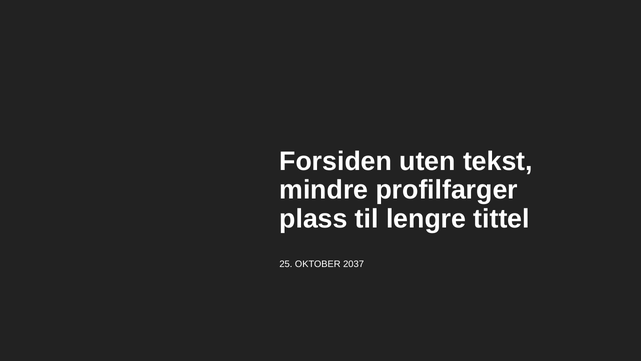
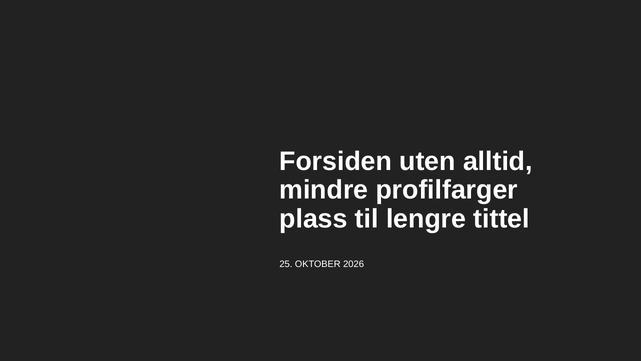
tekst: tekst -> alltid (498, 161)
2037: 2037 -> 2026 (354, 264)
